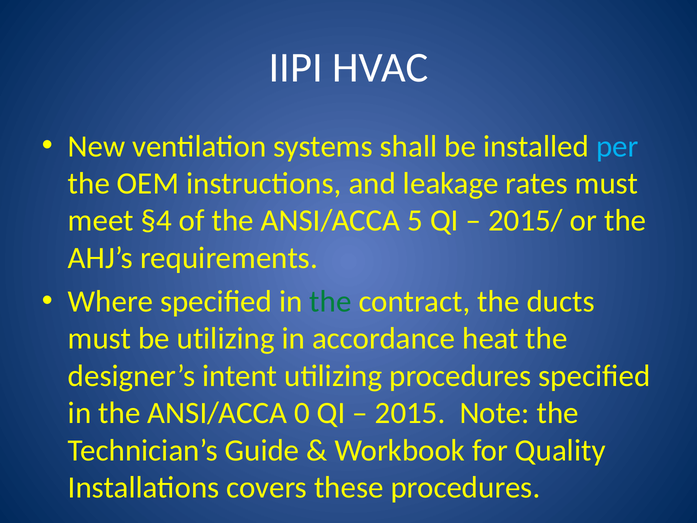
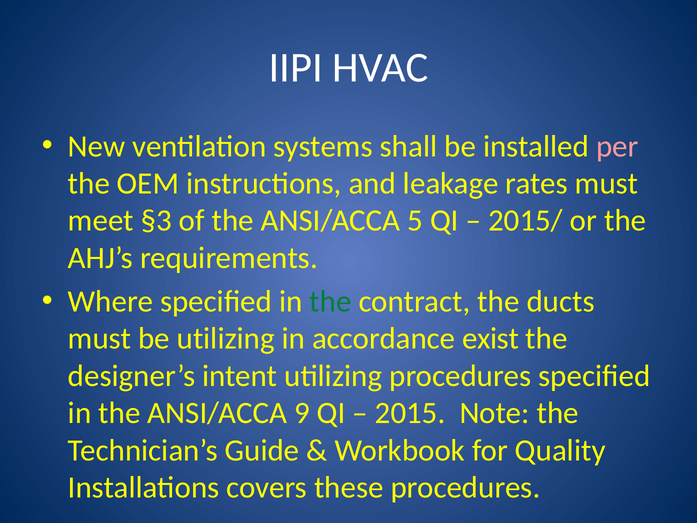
per colour: light blue -> pink (617, 146)
§4: §4 -> §3 (156, 221)
heat: heat -> exist (491, 338)
0: 0 -> 9 (302, 413)
